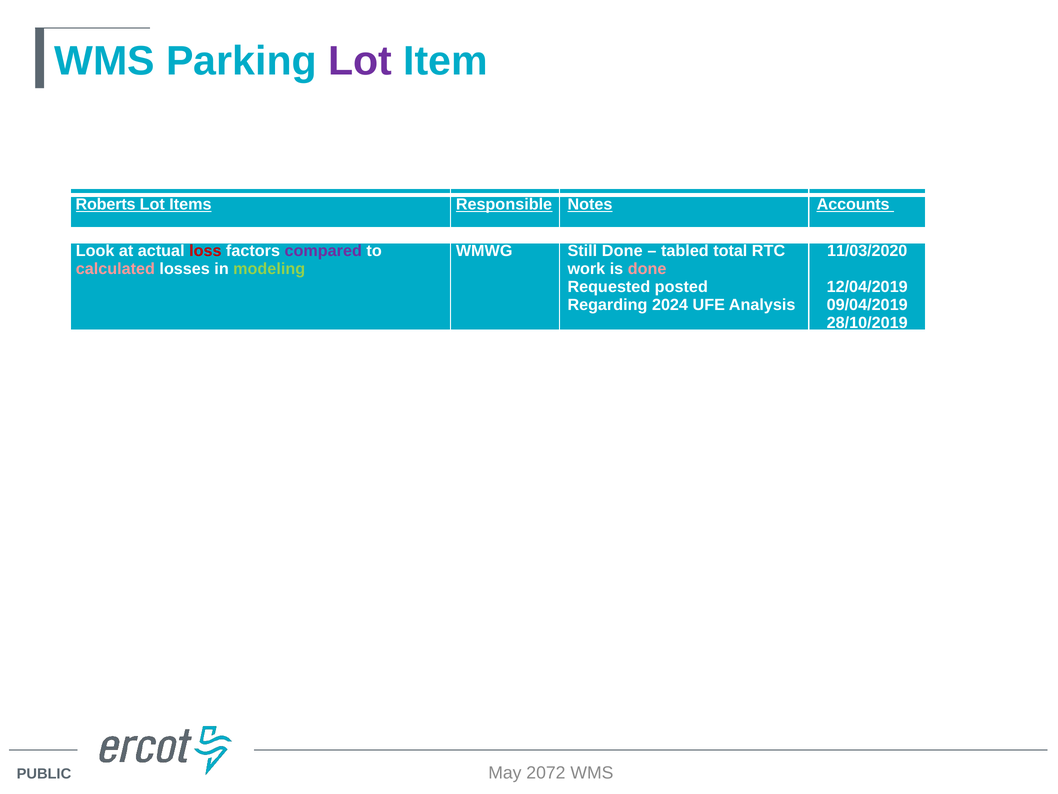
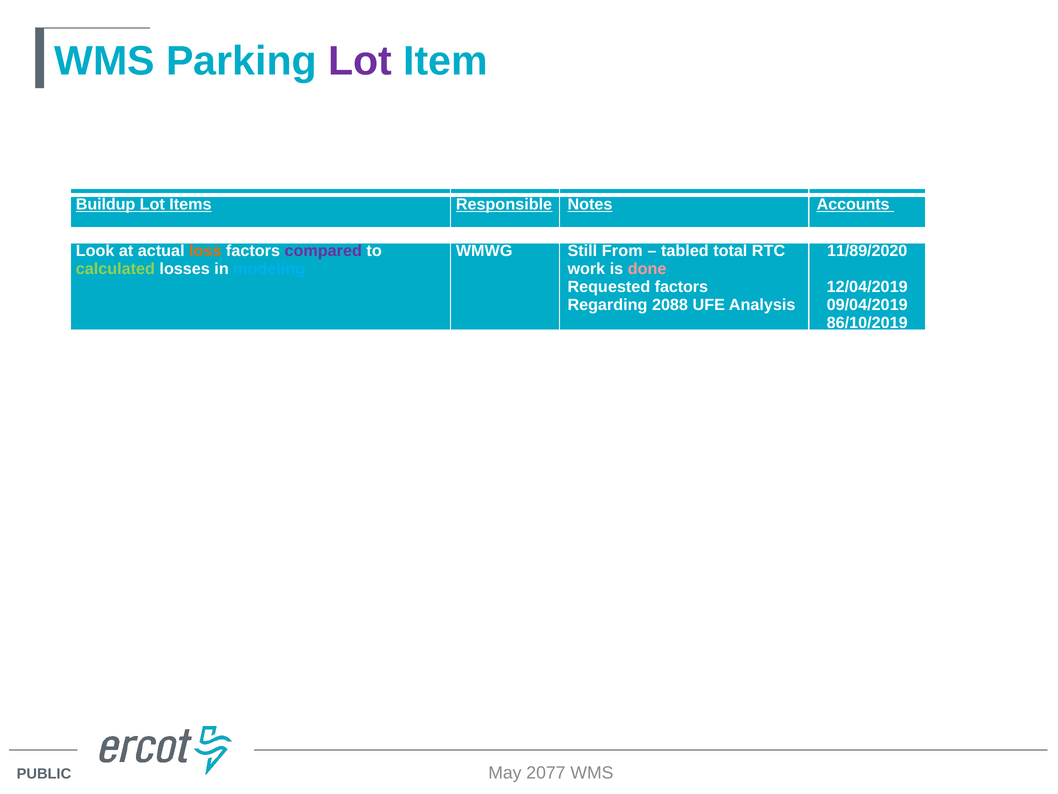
Roberts: Roberts -> Buildup (106, 204)
loss colour: red -> orange (205, 251)
Still Done: Done -> From (622, 251)
11/03/2020: 11/03/2020 -> 11/89/2020 (867, 251)
calculated colour: pink -> light green (115, 269)
modeling colour: light green -> light blue (269, 269)
Requested posted: posted -> factors (681, 287)
2024: 2024 -> 2088 (670, 305)
28/10/2019: 28/10/2019 -> 86/10/2019 (867, 323)
2072: 2072 -> 2077 (546, 773)
